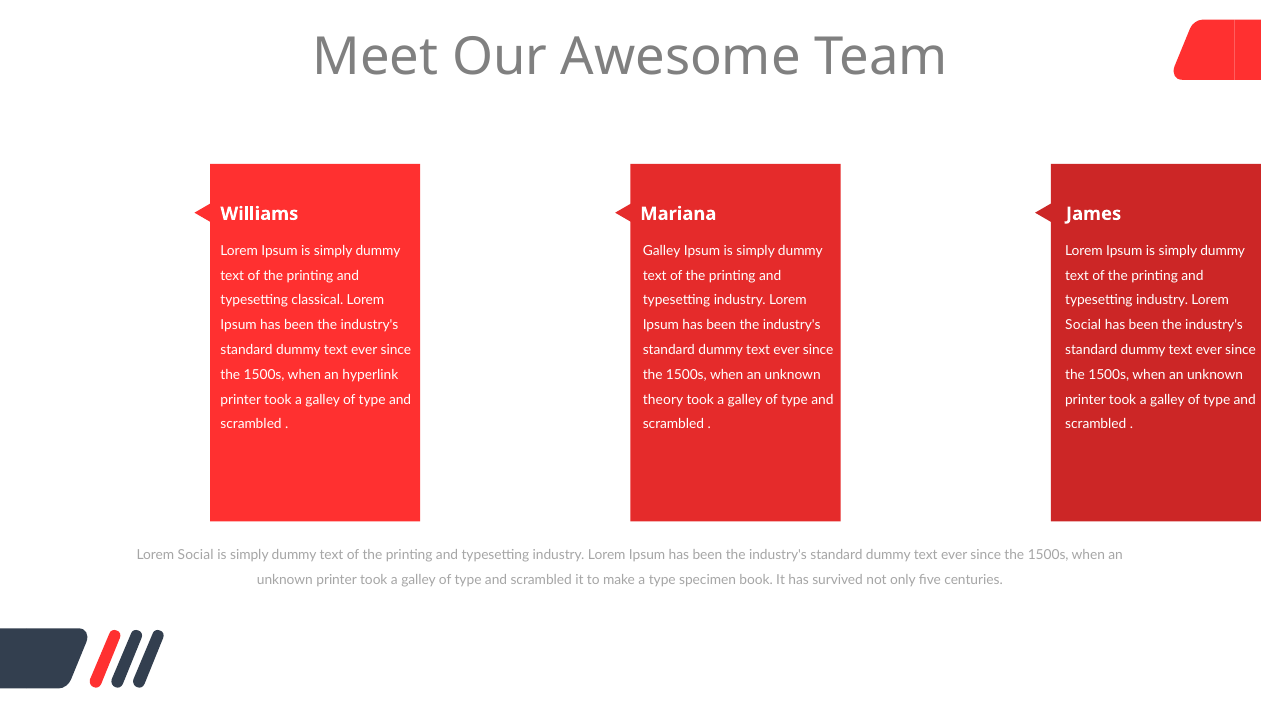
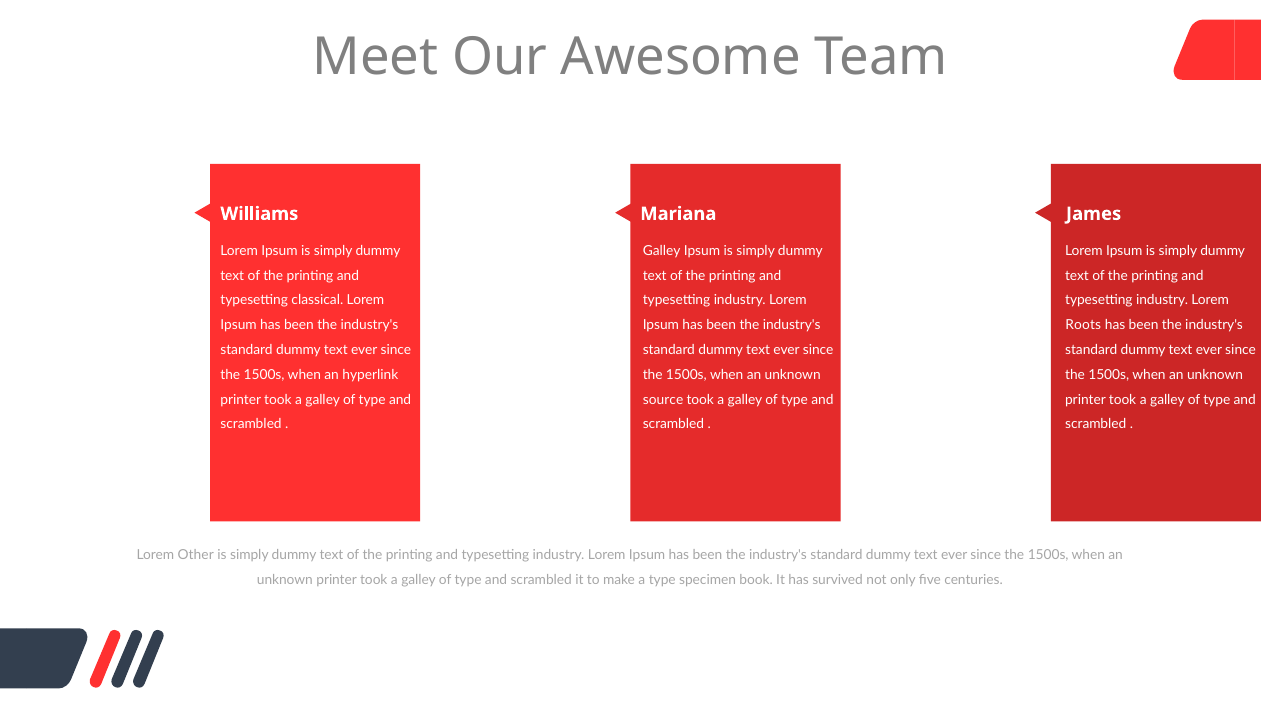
Social: Social -> Roots (1083, 325)
theory: theory -> source (663, 400)
Social: Social -> Other (196, 556)
